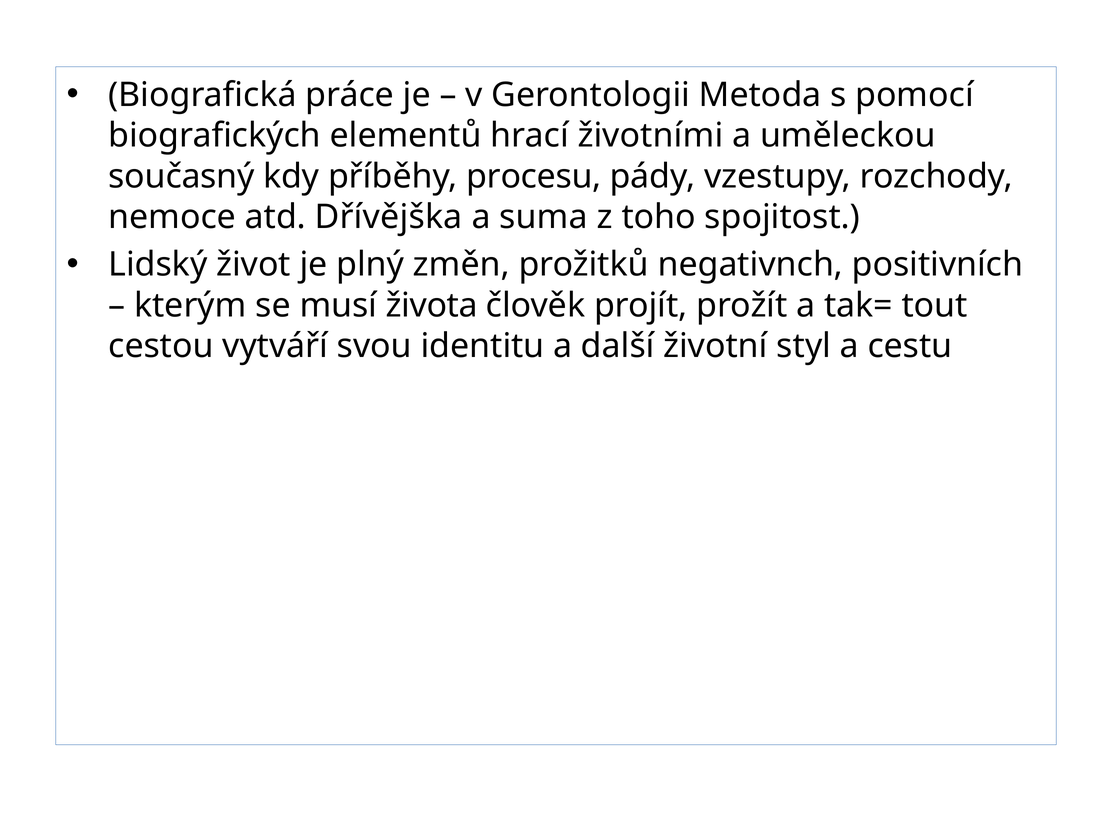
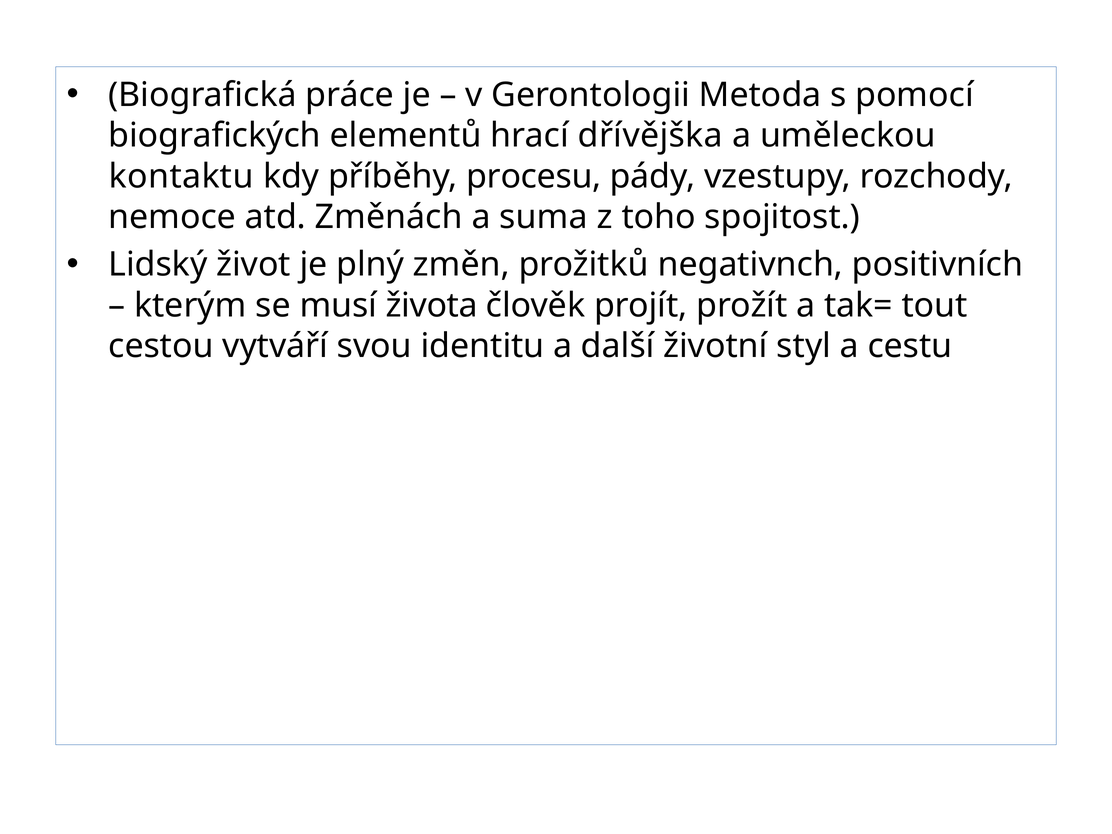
životními: životními -> dřívějška (650, 136)
současný: současný -> kontaktu (181, 176)
Dřívějška: Dřívějška -> Změnách (389, 217)
